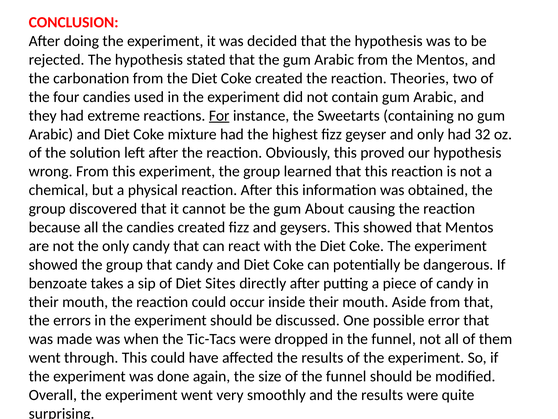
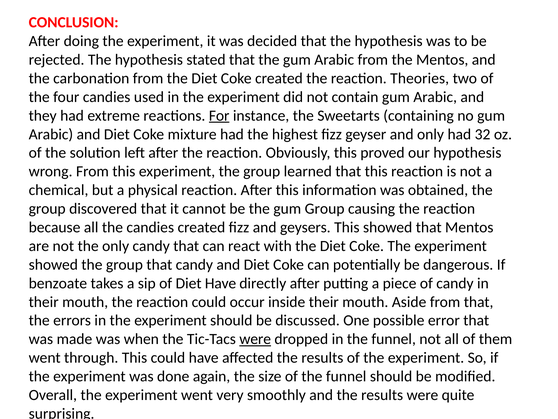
gum About: About -> Group (325, 209)
Diet Sites: Sites -> Have (221, 283)
were underline: none -> present (255, 339)
